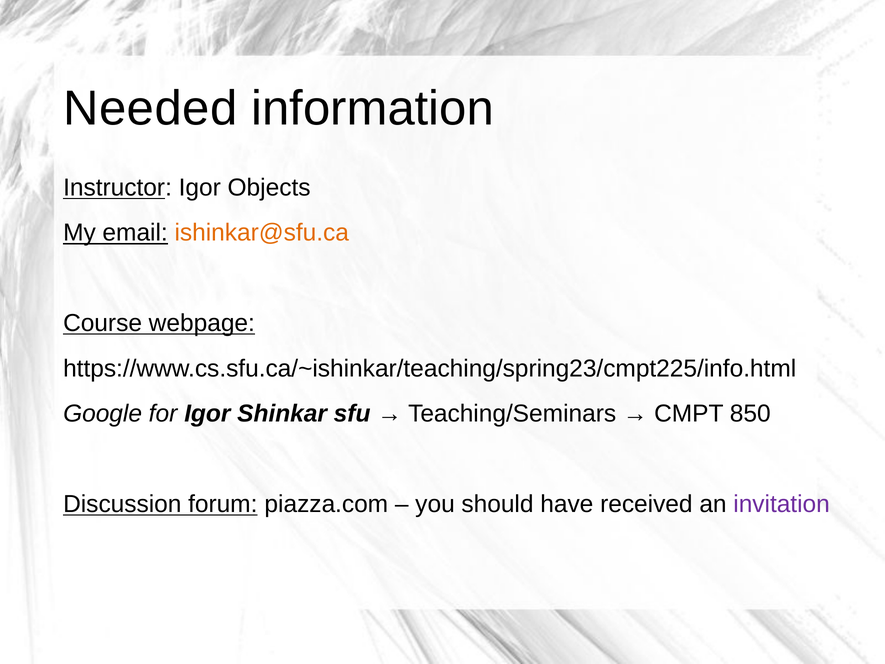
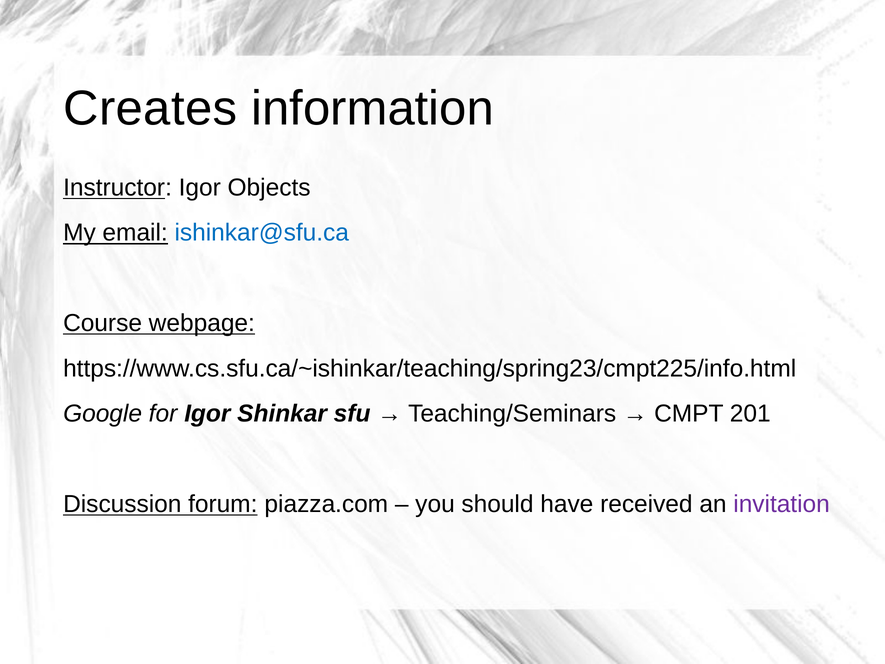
Needed: Needed -> Creates (150, 108)
ishinkar@sfu.ca colour: orange -> blue (262, 233)
850: 850 -> 201 (750, 414)
